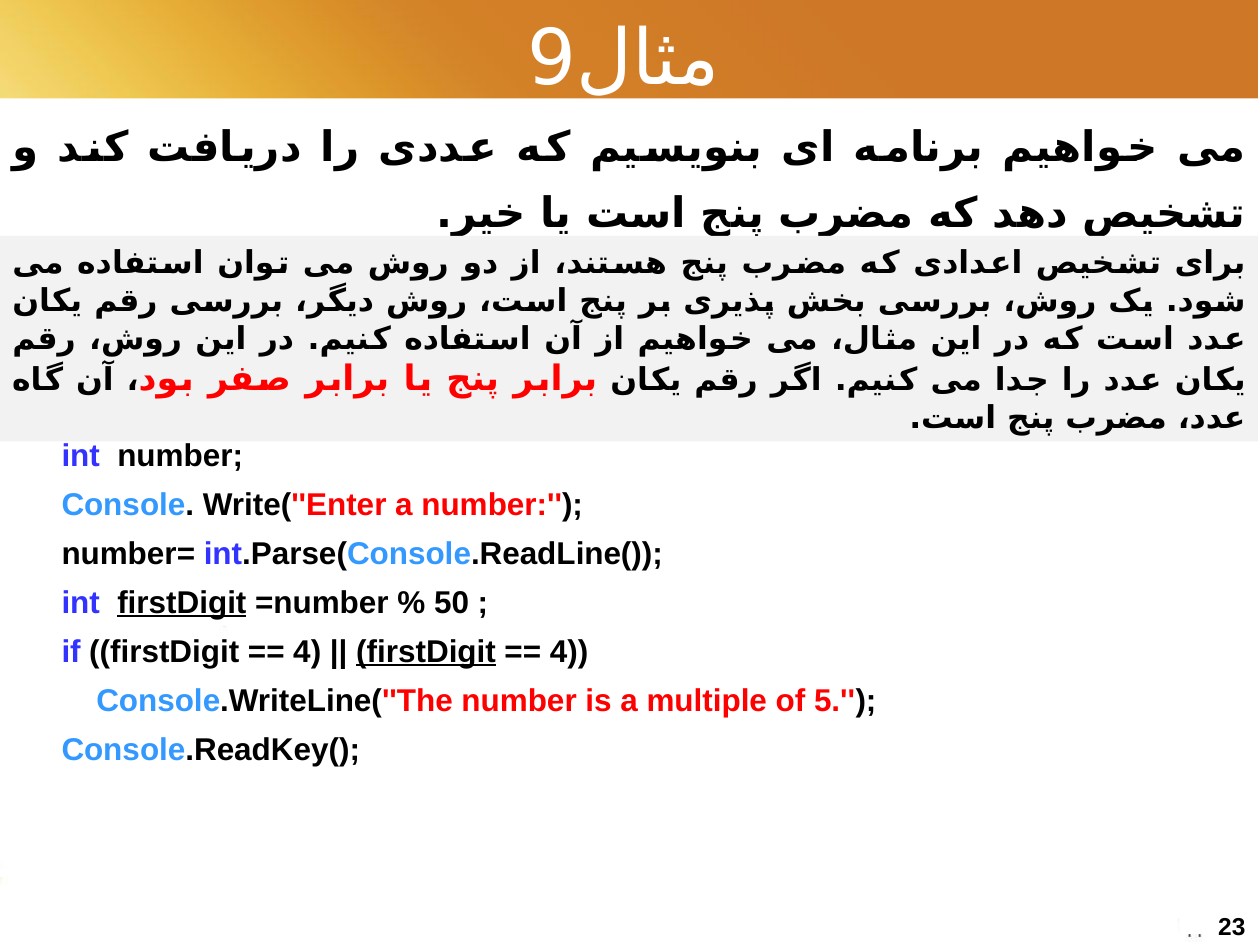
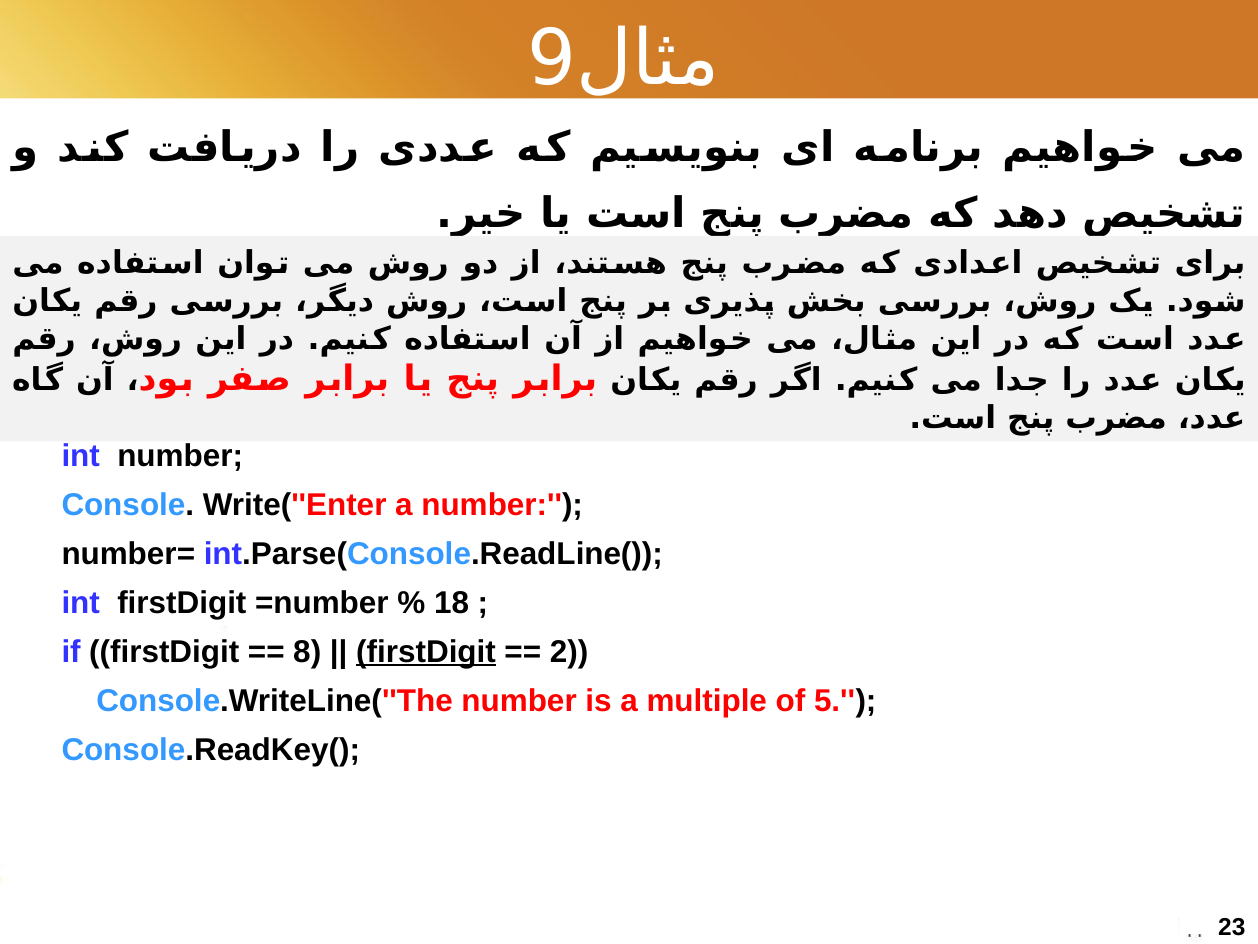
firstDigit underline: present -> none (182, 603)
50: 50 -> 18 (452, 603)
4: 4 -> 8 (307, 652)
4: 4 -> 2 (569, 652)
